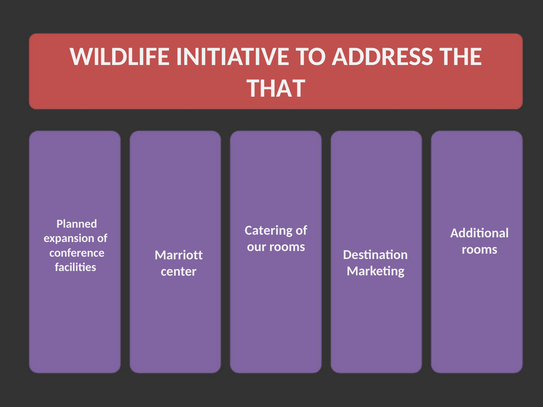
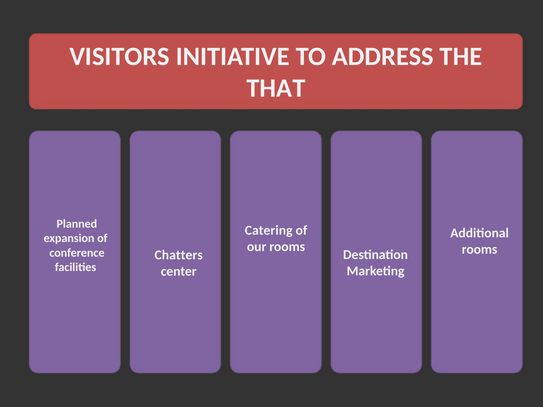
WILDLIFE: WILDLIFE -> VISITORS (120, 57)
Marriott: Marriott -> Chatters (179, 255)
